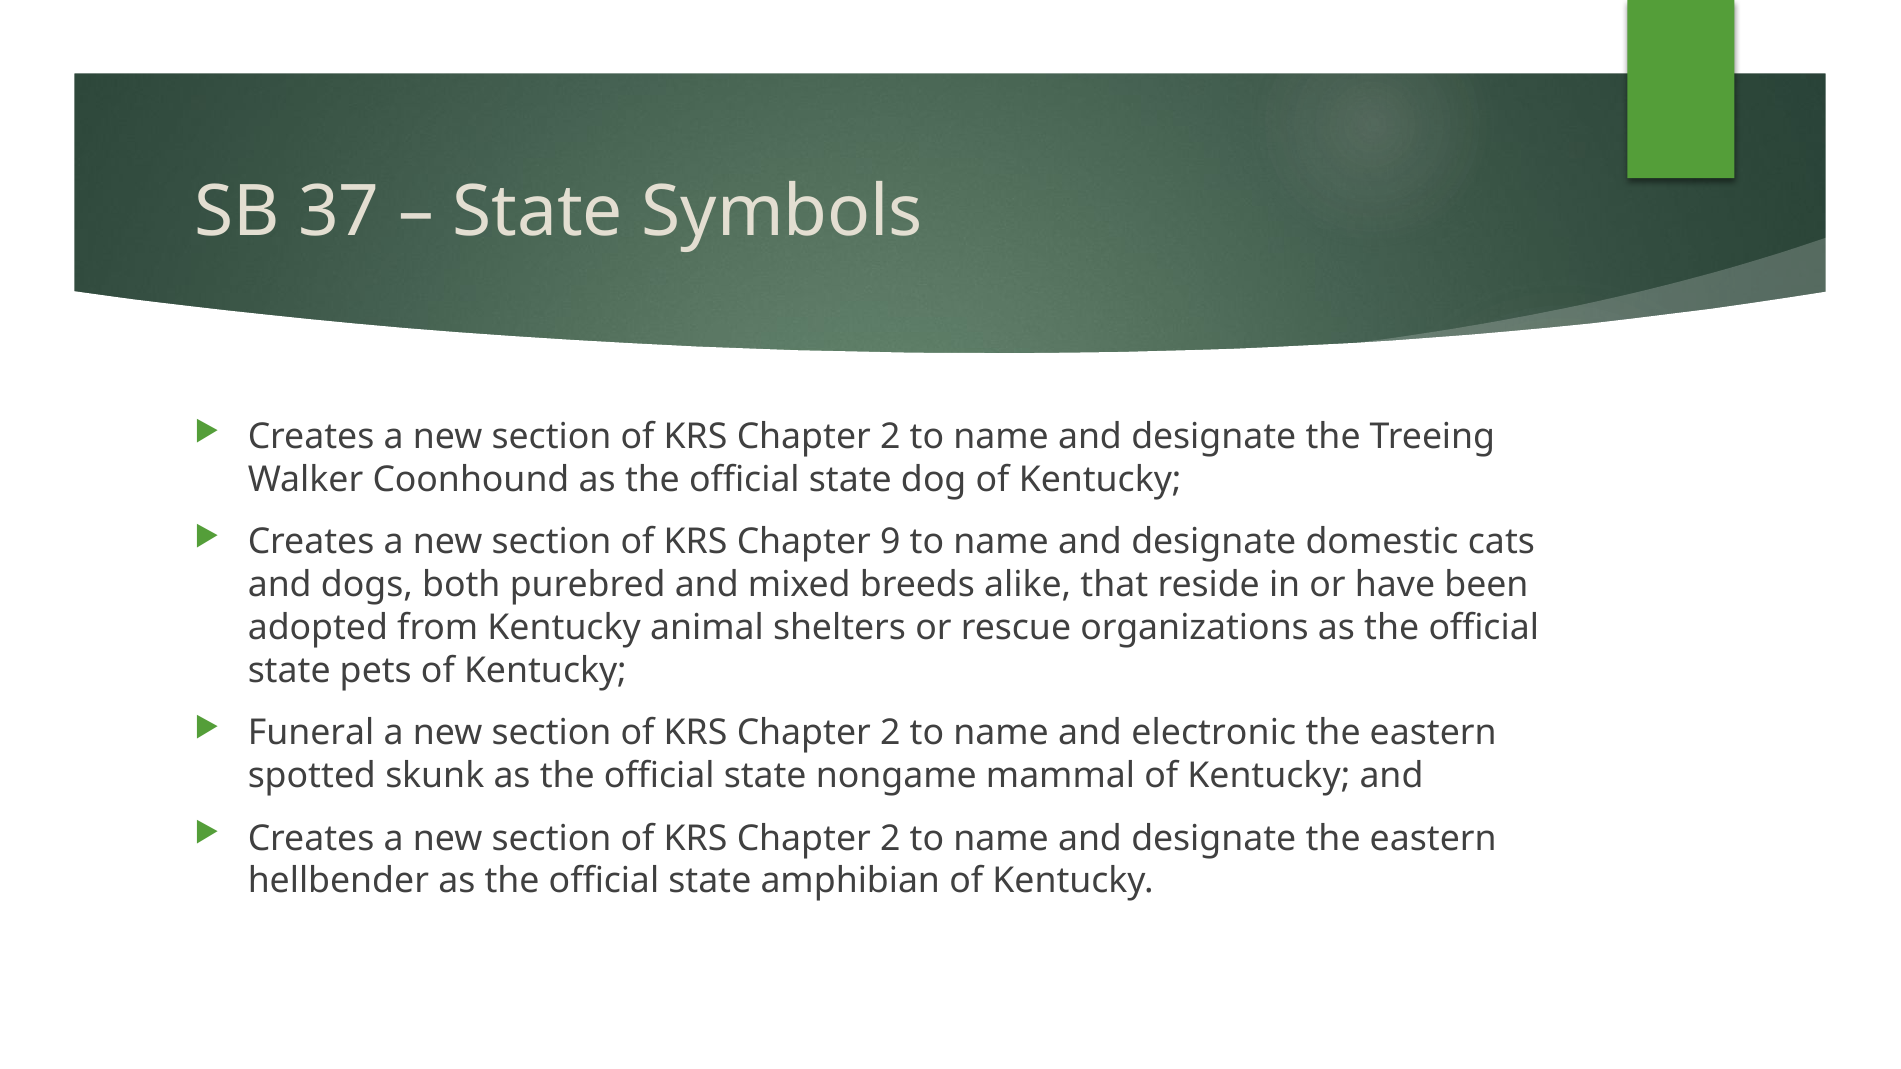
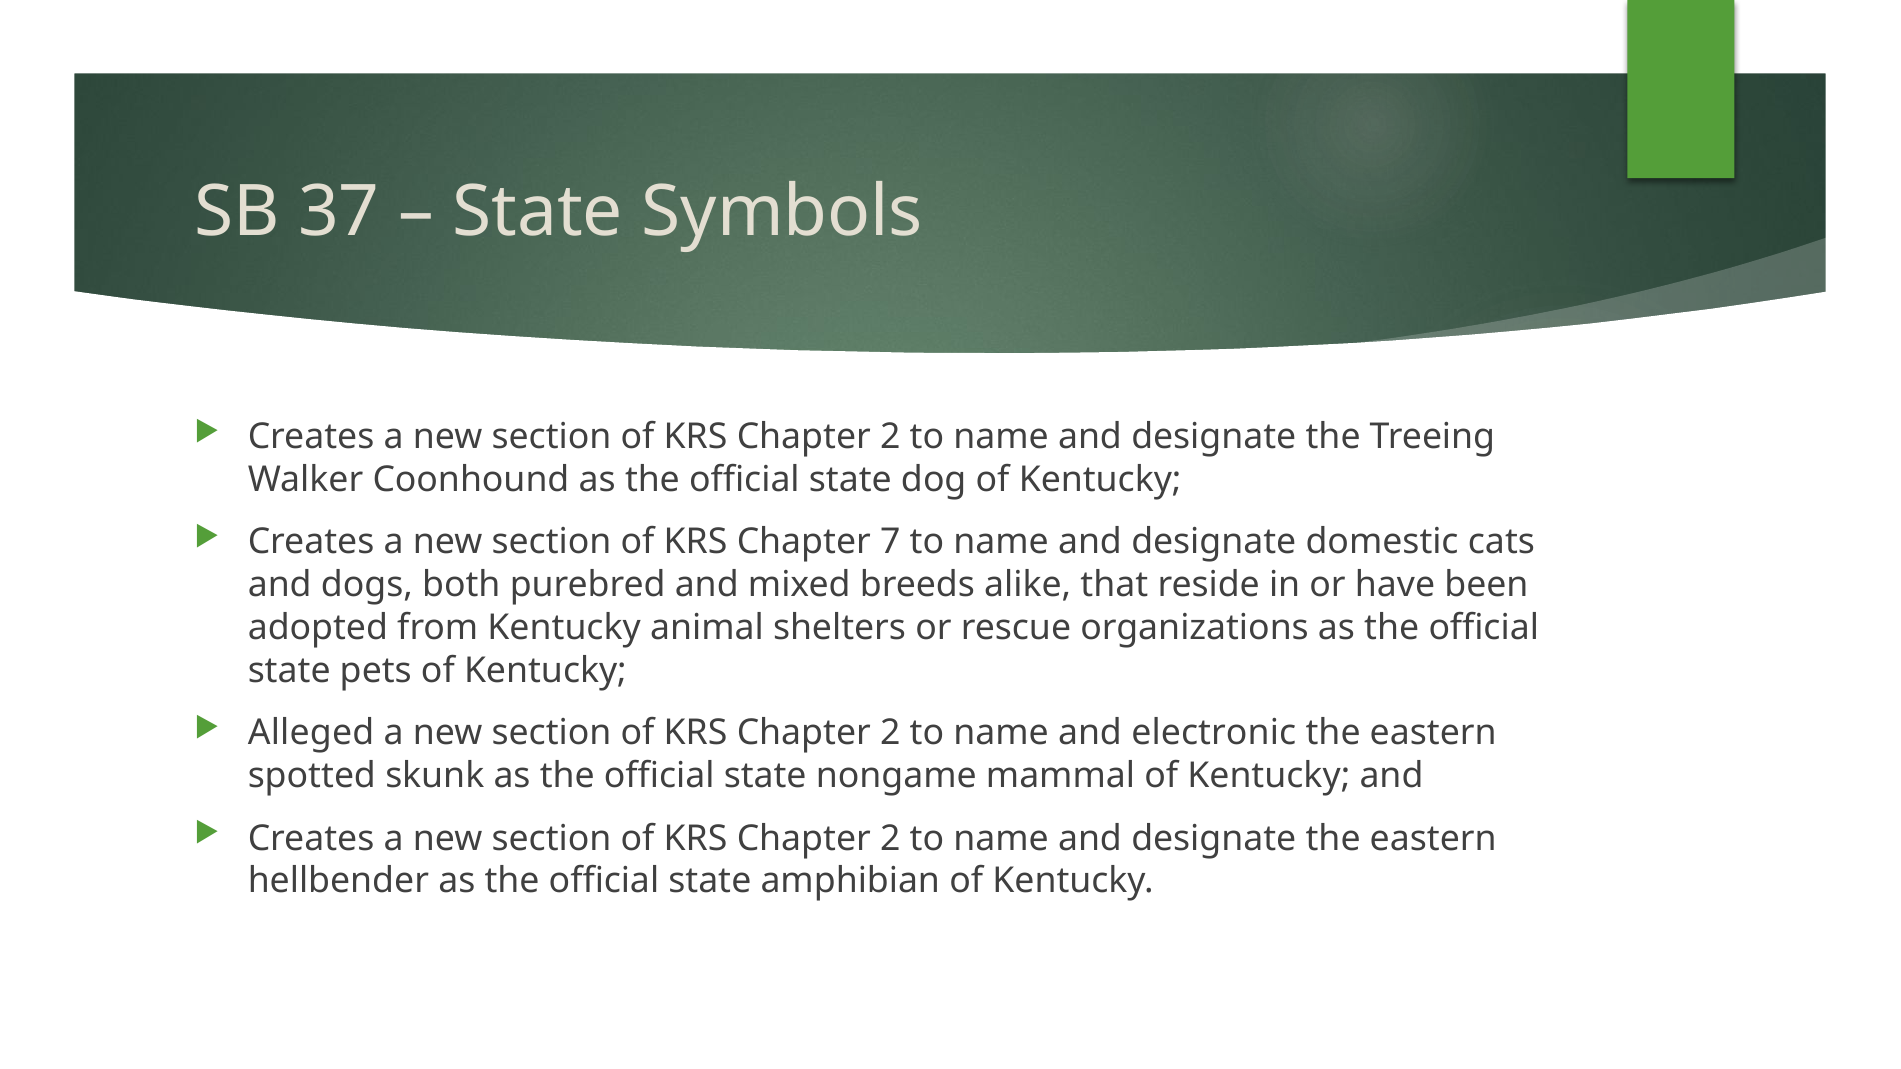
9: 9 -> 7 (890, 542)
Funeral: Funeral -> Alleged (311, 733)
